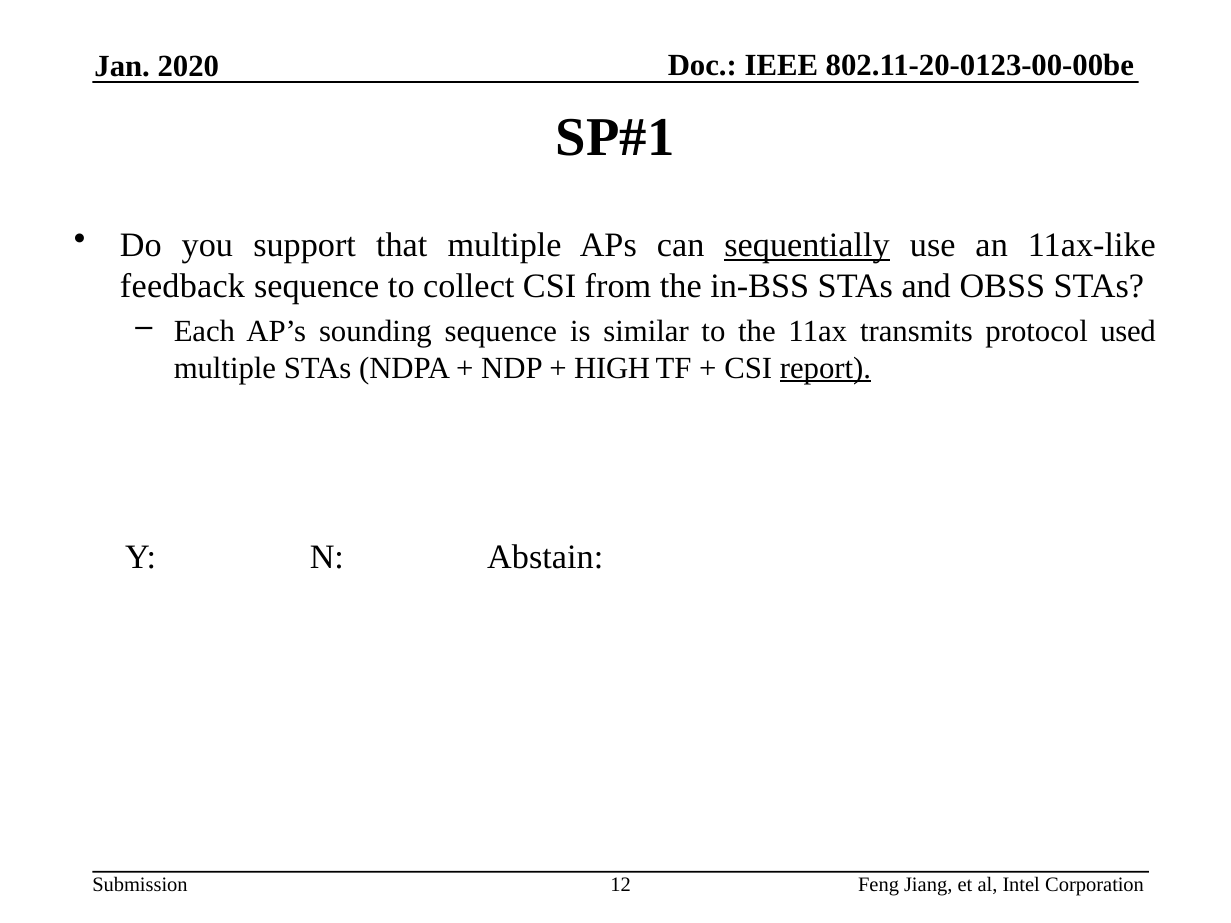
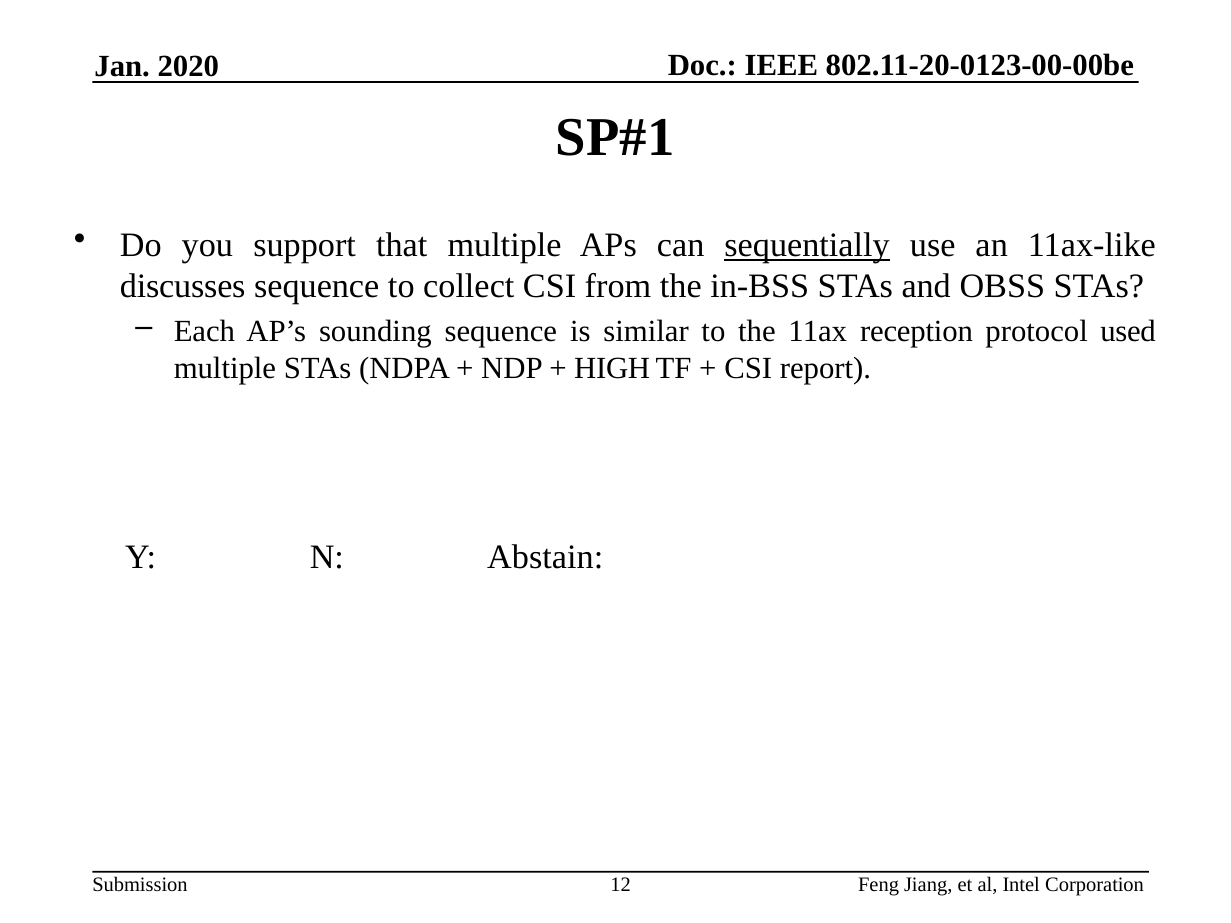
feedback: feedback -> discusses (183, 286)
transmits: transmits -> reception (916, 331)
report underline: present -> none (825, 368)
